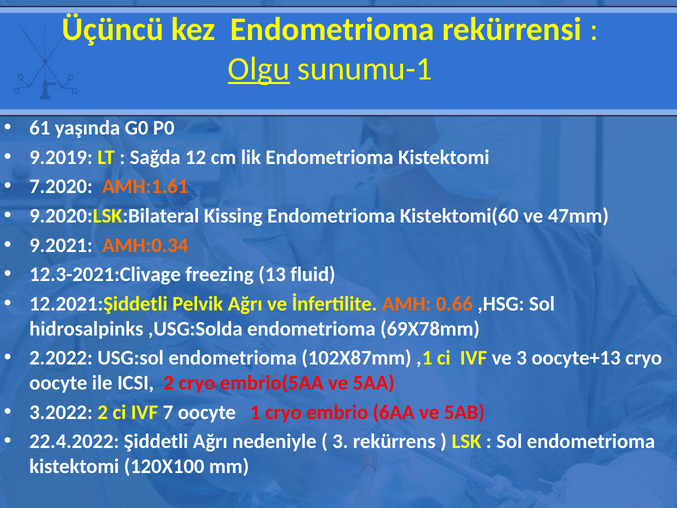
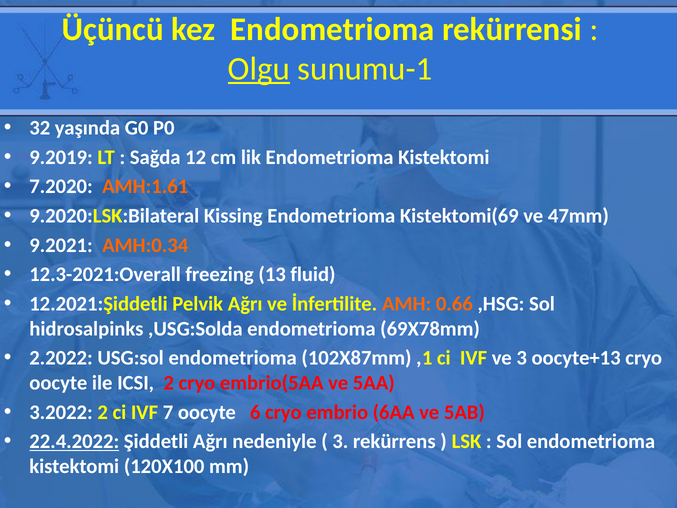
61: 61 -> 32 (40, 128)
Kistektomi(60: Kistektomi(60 -> Kistektomi(69 (459, 216)
12.3-2021:Clivage: 12.3-2021:Clivage -> 12.3-2021:Overall (105, 274)
1: 1 -> 6 (255, 412)
22.4.2022 underline: none -> present (74, 441)
